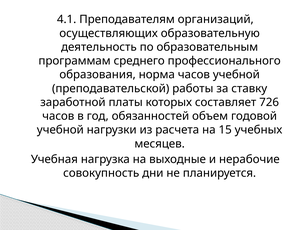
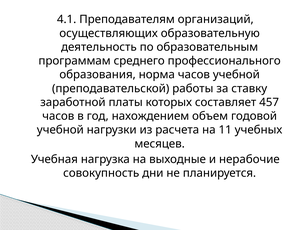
726: 726 -> 457 (269, 102)
обязанностей: обязанностей -> нахождением (150, 116)
15: 15 -> 11 (225, 130)
